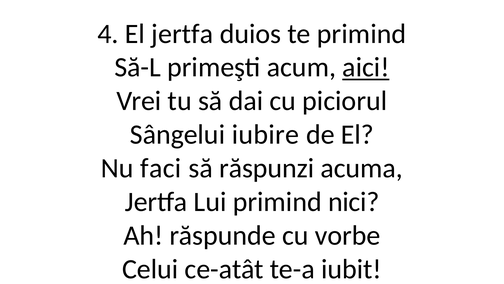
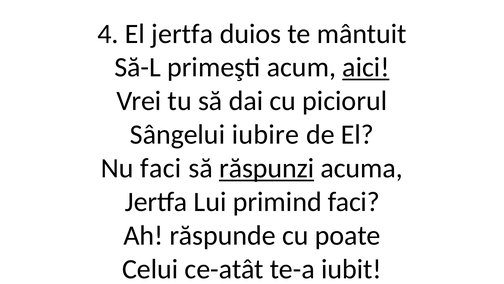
te primind: primind -> mântuit (362, 34)
răspunzi underline: none -> present (267, 168)
primind nici: nici -> faci (354, 202)
vorbe: vorbe -> poate (348, 235)
